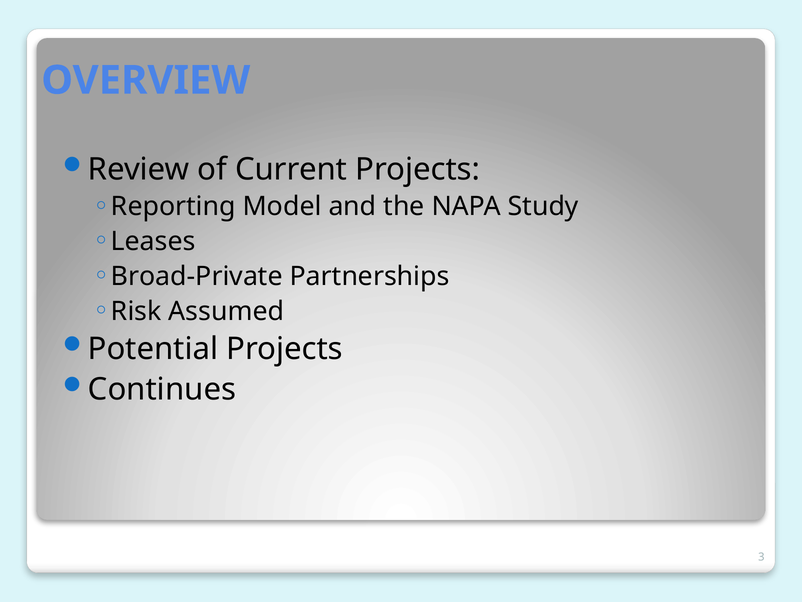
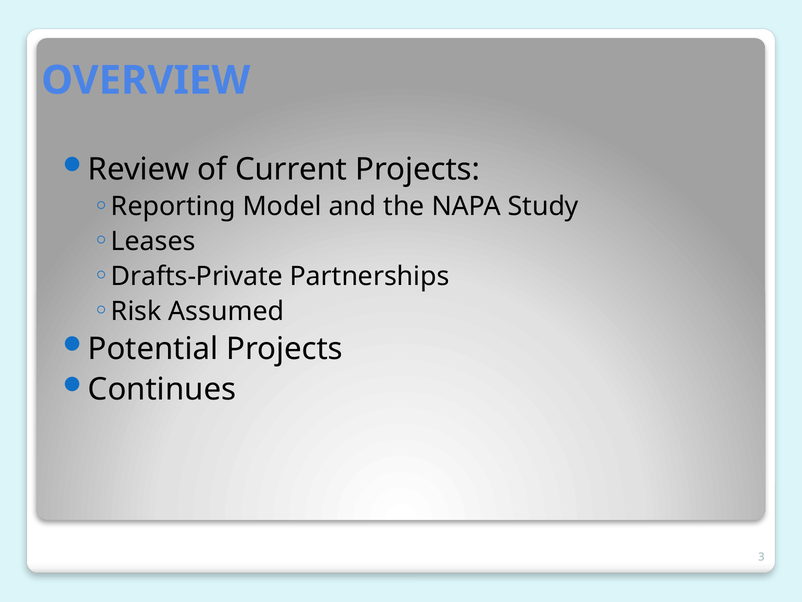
Broad-Private: Broad-Private -> Drafts-Private (197, 276)
